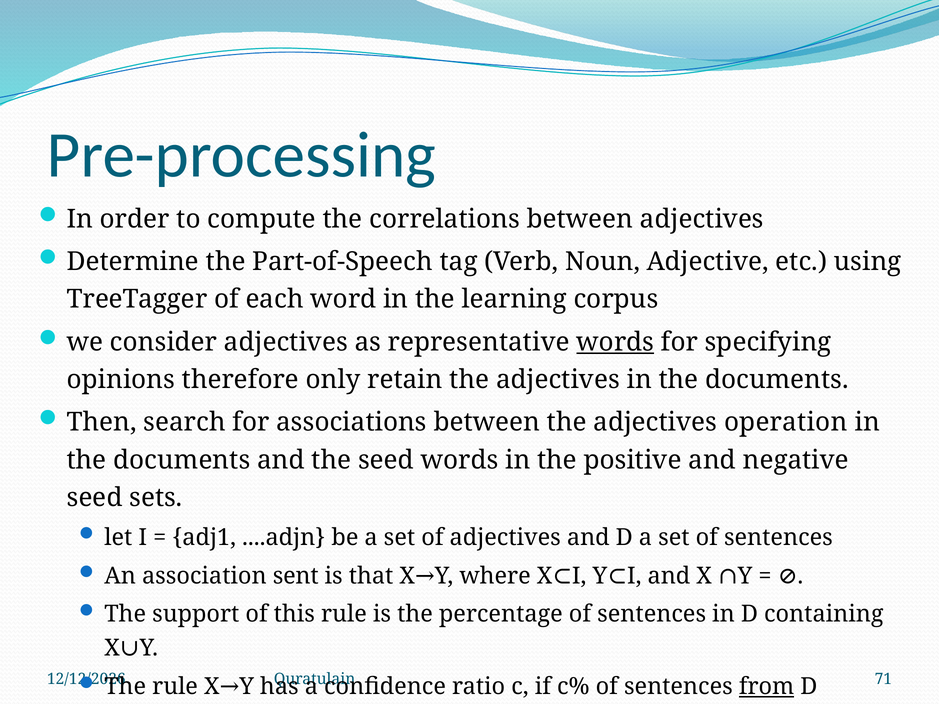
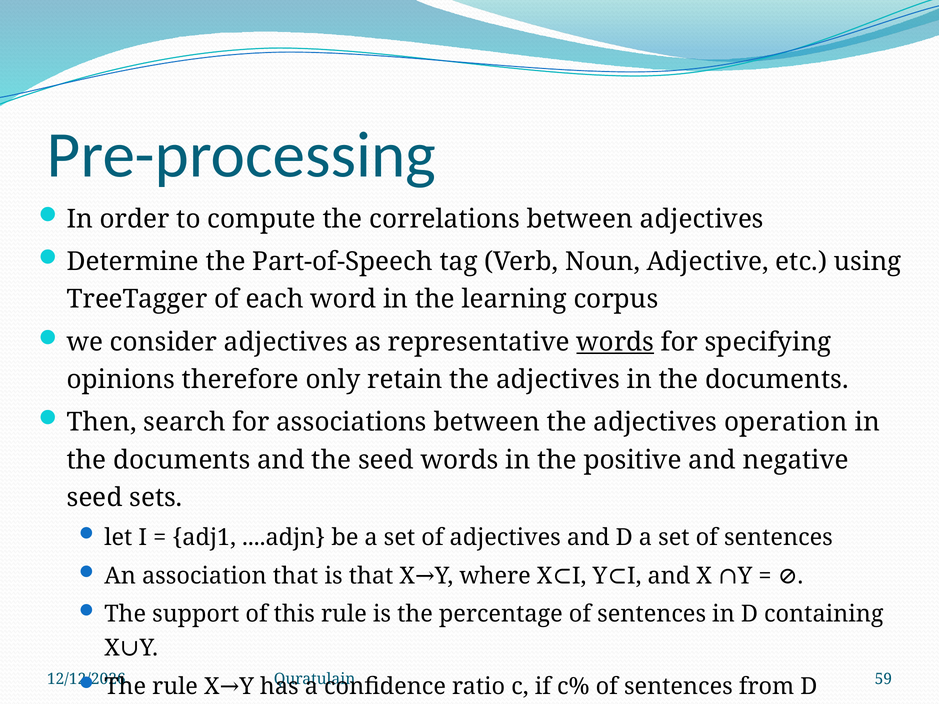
association sent: sent -> that (296, 576)
71: 71 -> 59 (883, 679)
from underline: present -> none (767, 687)
